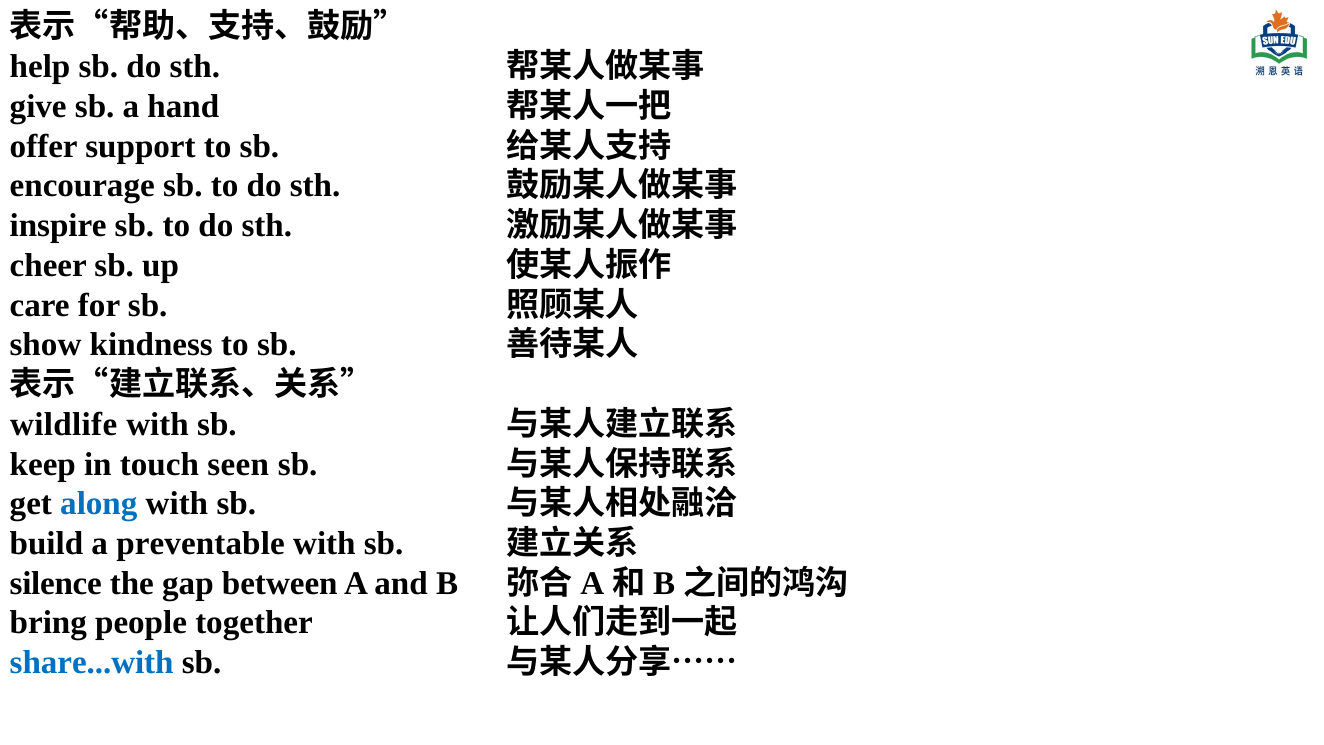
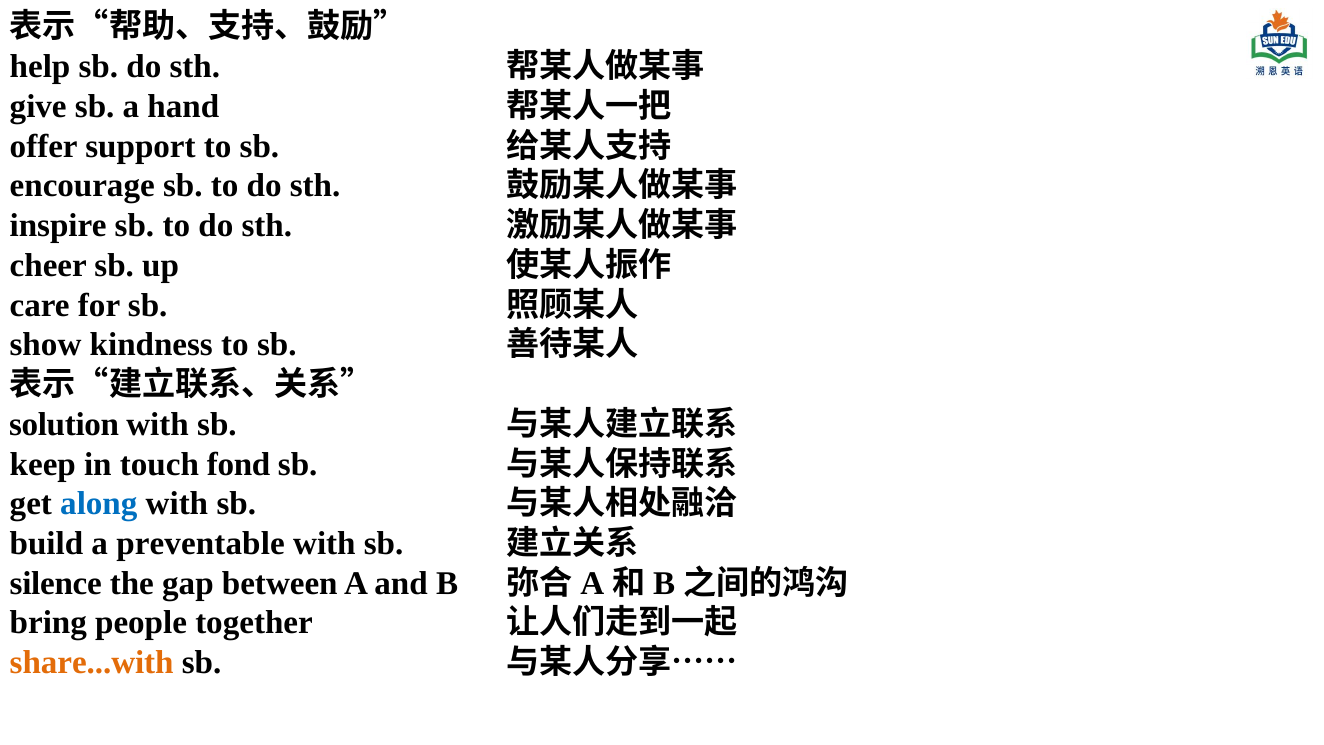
wildlife: wildlife -> solution (64, 424)
seen: seen -> fond (239, 464)
share...with colour: blue -> orange (92, 663)
